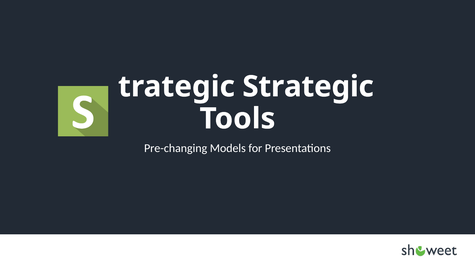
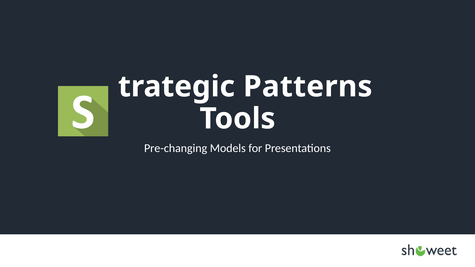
Strategic Strategic: Strategic -> Patterns (308, 87)
